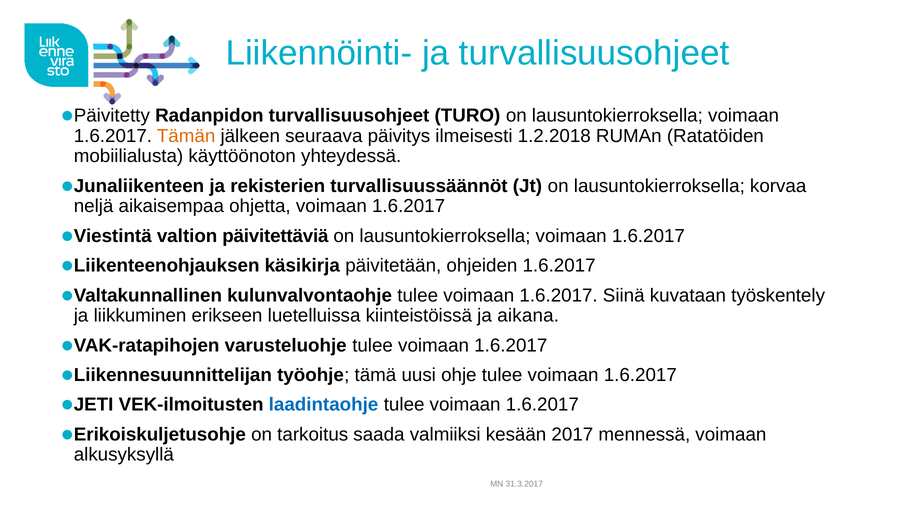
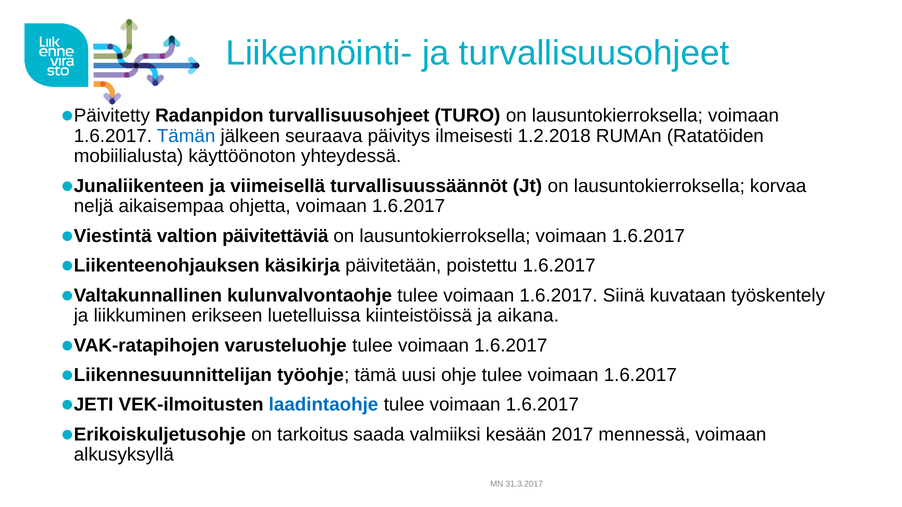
Tämän colour: orange -> blue (186, 136)
rekisterien: rekisterien -> viimeisellä (278, 186)
ohjeiden: ohjeiden -> poistettu (482, 266)
